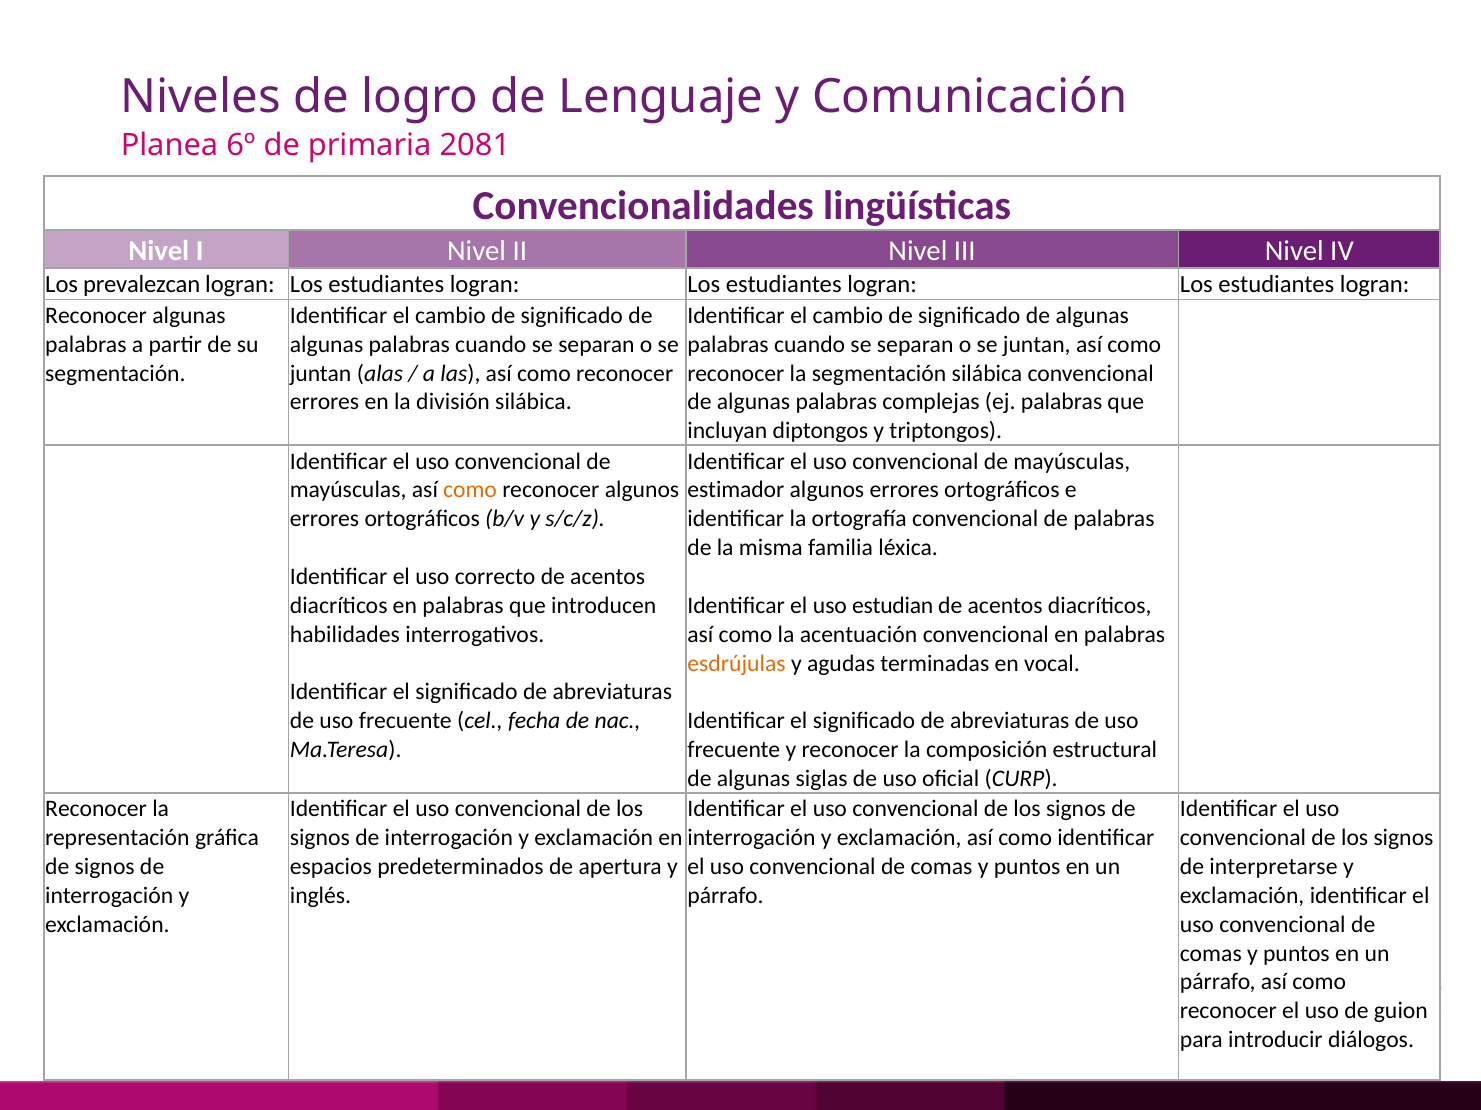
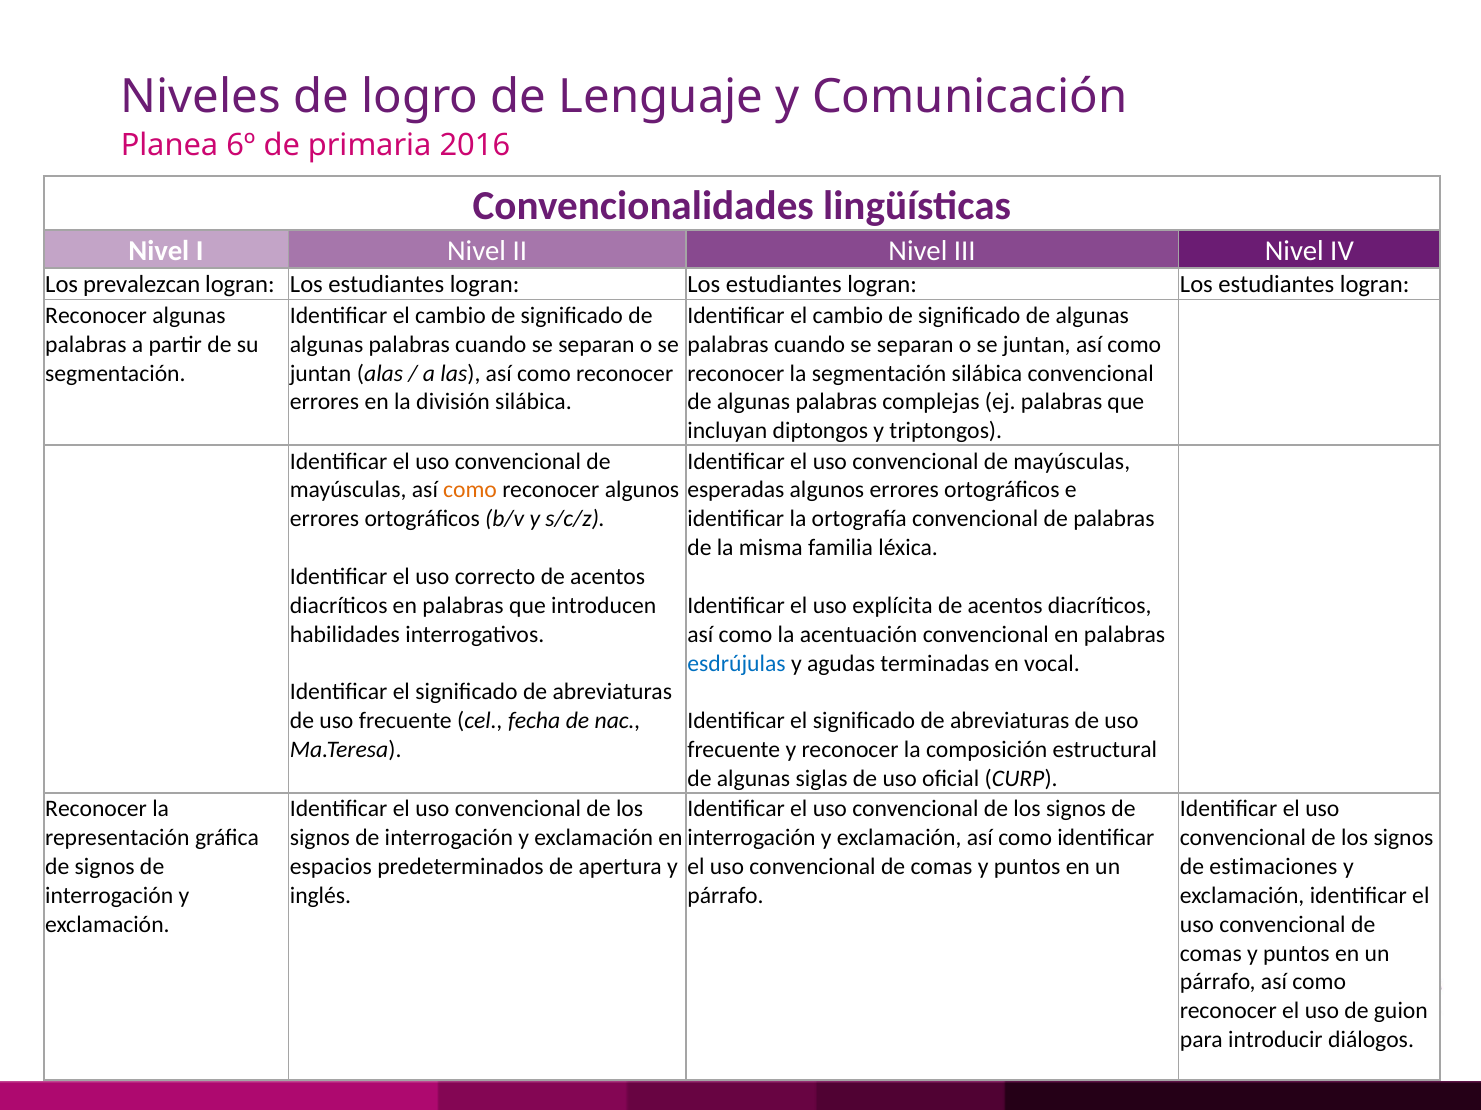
2081: 2081 -> 2016 (475, 146)
estimador: estimador -> esperadas (736, 490)
estudian: estudian -> explícita (893, 606)
esdrújulas colour: orange -> blue (737, 664)
interpretarse: interpretarse -> estimaciones (1273, 867)
